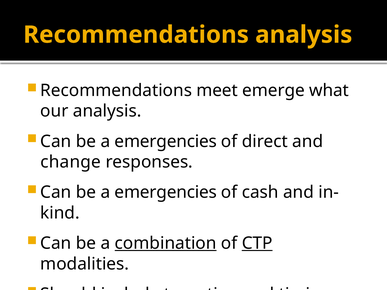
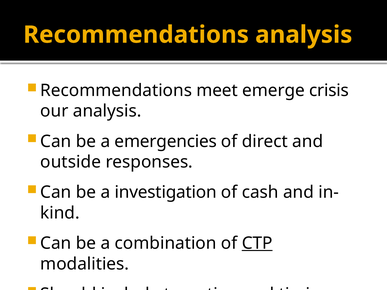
what: what -> crisis (329, 91)
change: change -> outside (71, 162)
emergencies: emergencies -> investigation (166, 192)
combination underline: present -> none (166, 243)
